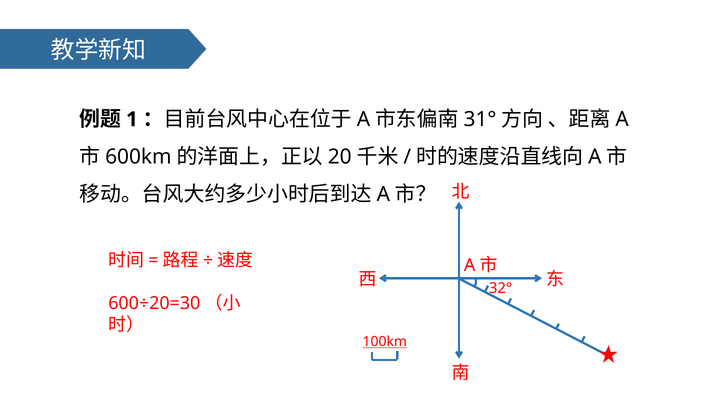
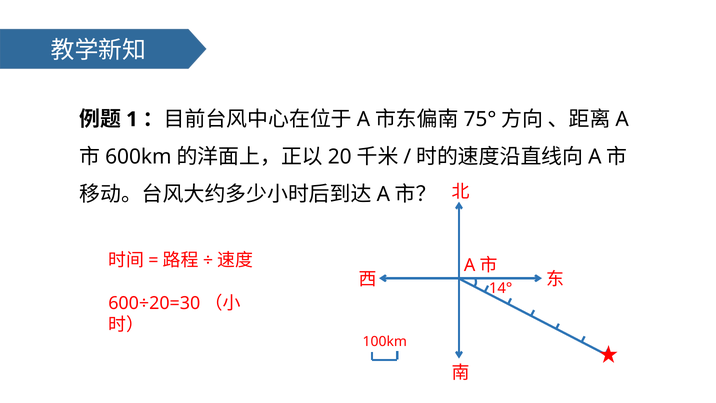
31°: 31° -> 75° (480, 119)
32°: 32° -> 14° (501, 288)
100km underline: present -> none (385, 342)
